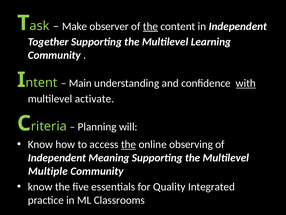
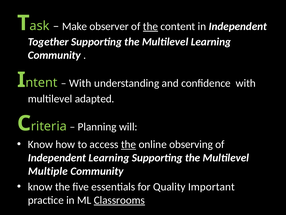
Main: Main -> With (80, 83)
with underline: present -> none (246, 83)
activate: activate -> adapted (95, 99)
Independent Meaning: Meaning -> Learning (109, 157)
Integrated: Integrated -> Important (211, 186)
Classrooms underline: none -> present (119, 200)
